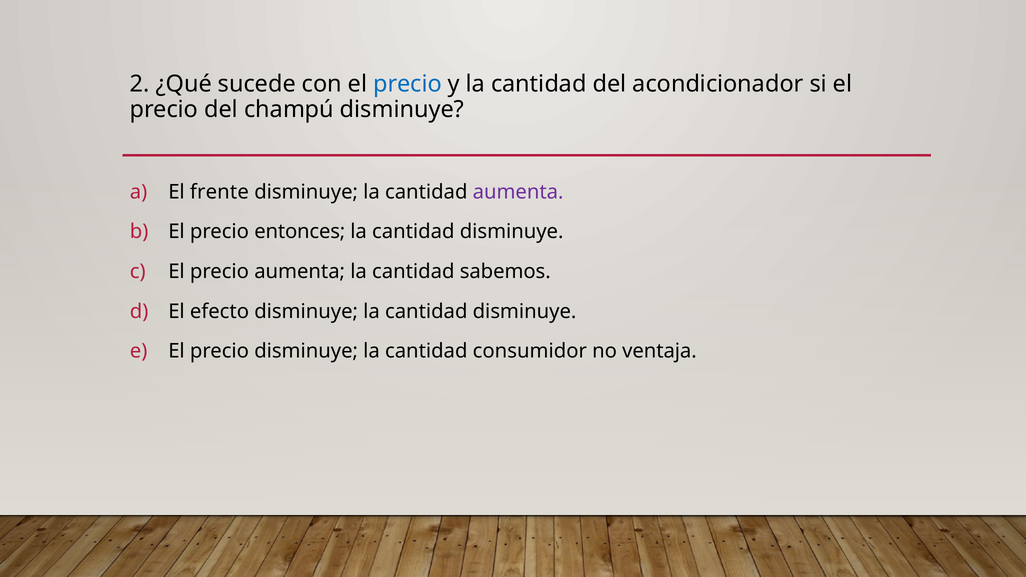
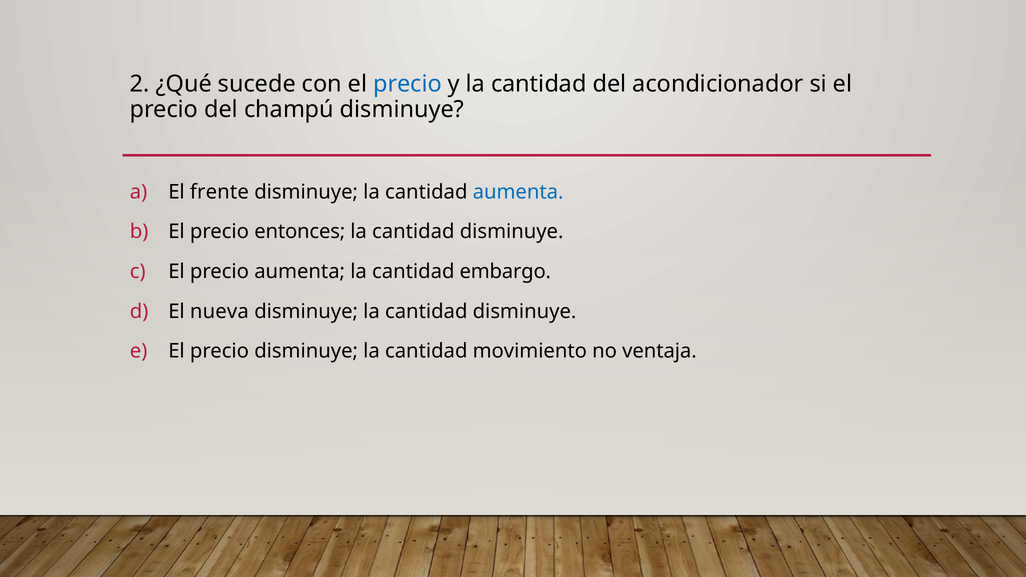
aumenta colour: purple -> blue (518, 192)
sabemos: sabemos -> embargo (505, 272)
efecto: efecto -> nueva (219, 311)
consumidor: consumidor -> movimiento (530, 351)
